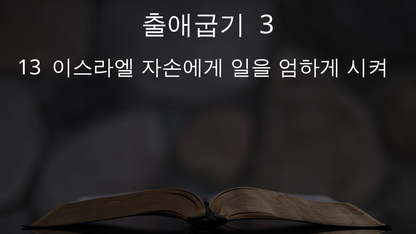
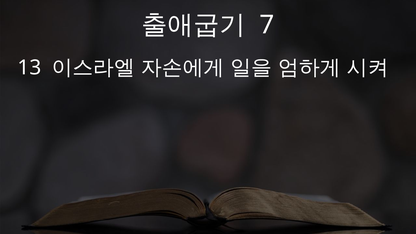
3: 3 -> 7 (267, 25)
